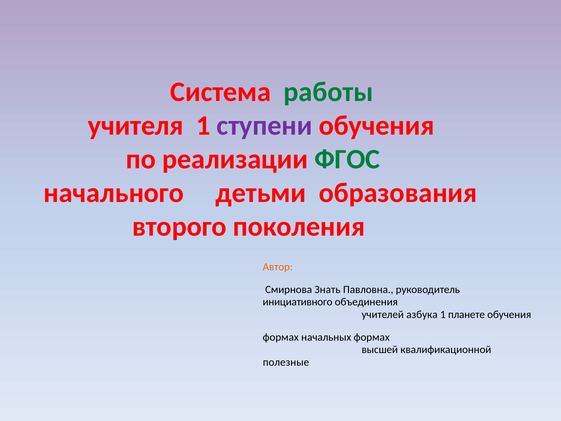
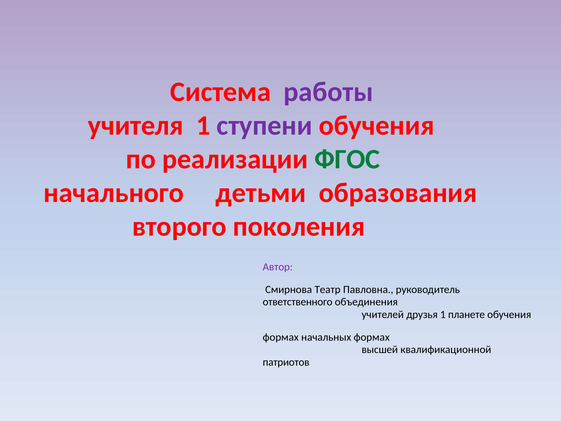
работы colour: green -> purple (328, 92)
Автор colour: orange -> purple (278, 267)
Знать: Знать -> Театр (328, 289)
инициативного: инициативного -> ответственного (298, 302)
азбука: азбука -> друзья (422, 314)
полезные: полезные -> патриотов (286, 362)
